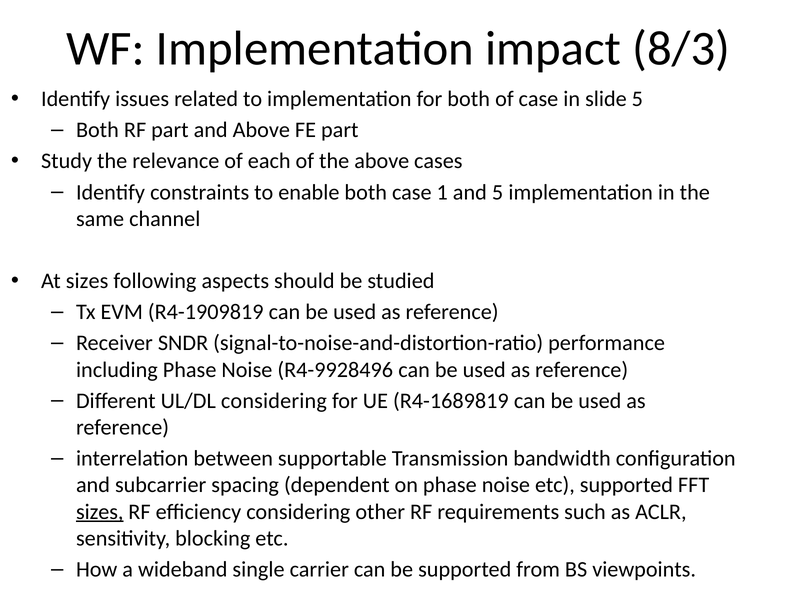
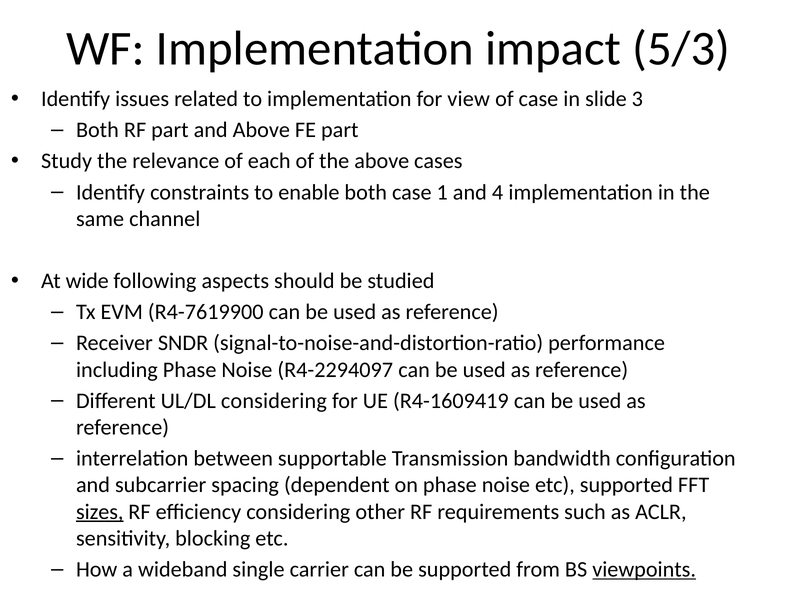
8/3: 8/3 -> 5/3 (681, 49)
for both: both -> view (469, 99)
slide 5: 5 -> 3 (637, 99)
and 5: 5 -> 4 (498, 192)
At sizes: sizes -> wide (87, 281)
R4-1909819: R4-1909819 -> R4-7619900 (206, 312)
R4-9928496: R4-9928496 -> R4-2294097 (335, 370)
R4-1689819: R4-1689819 -> R4-1609419 (451, 401)
viewpoints underline: none -> present (644, 570)
